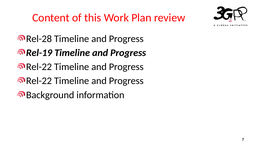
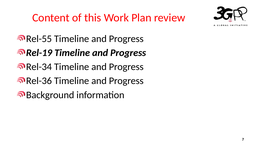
Rel-28: Rel-28 -> Rel-55 (39, 39)
Rel-22: Rel-22 -> Rel-34 (39, 67)
Rel-22: Rel-22 -> Rel-36 (39, 81)
